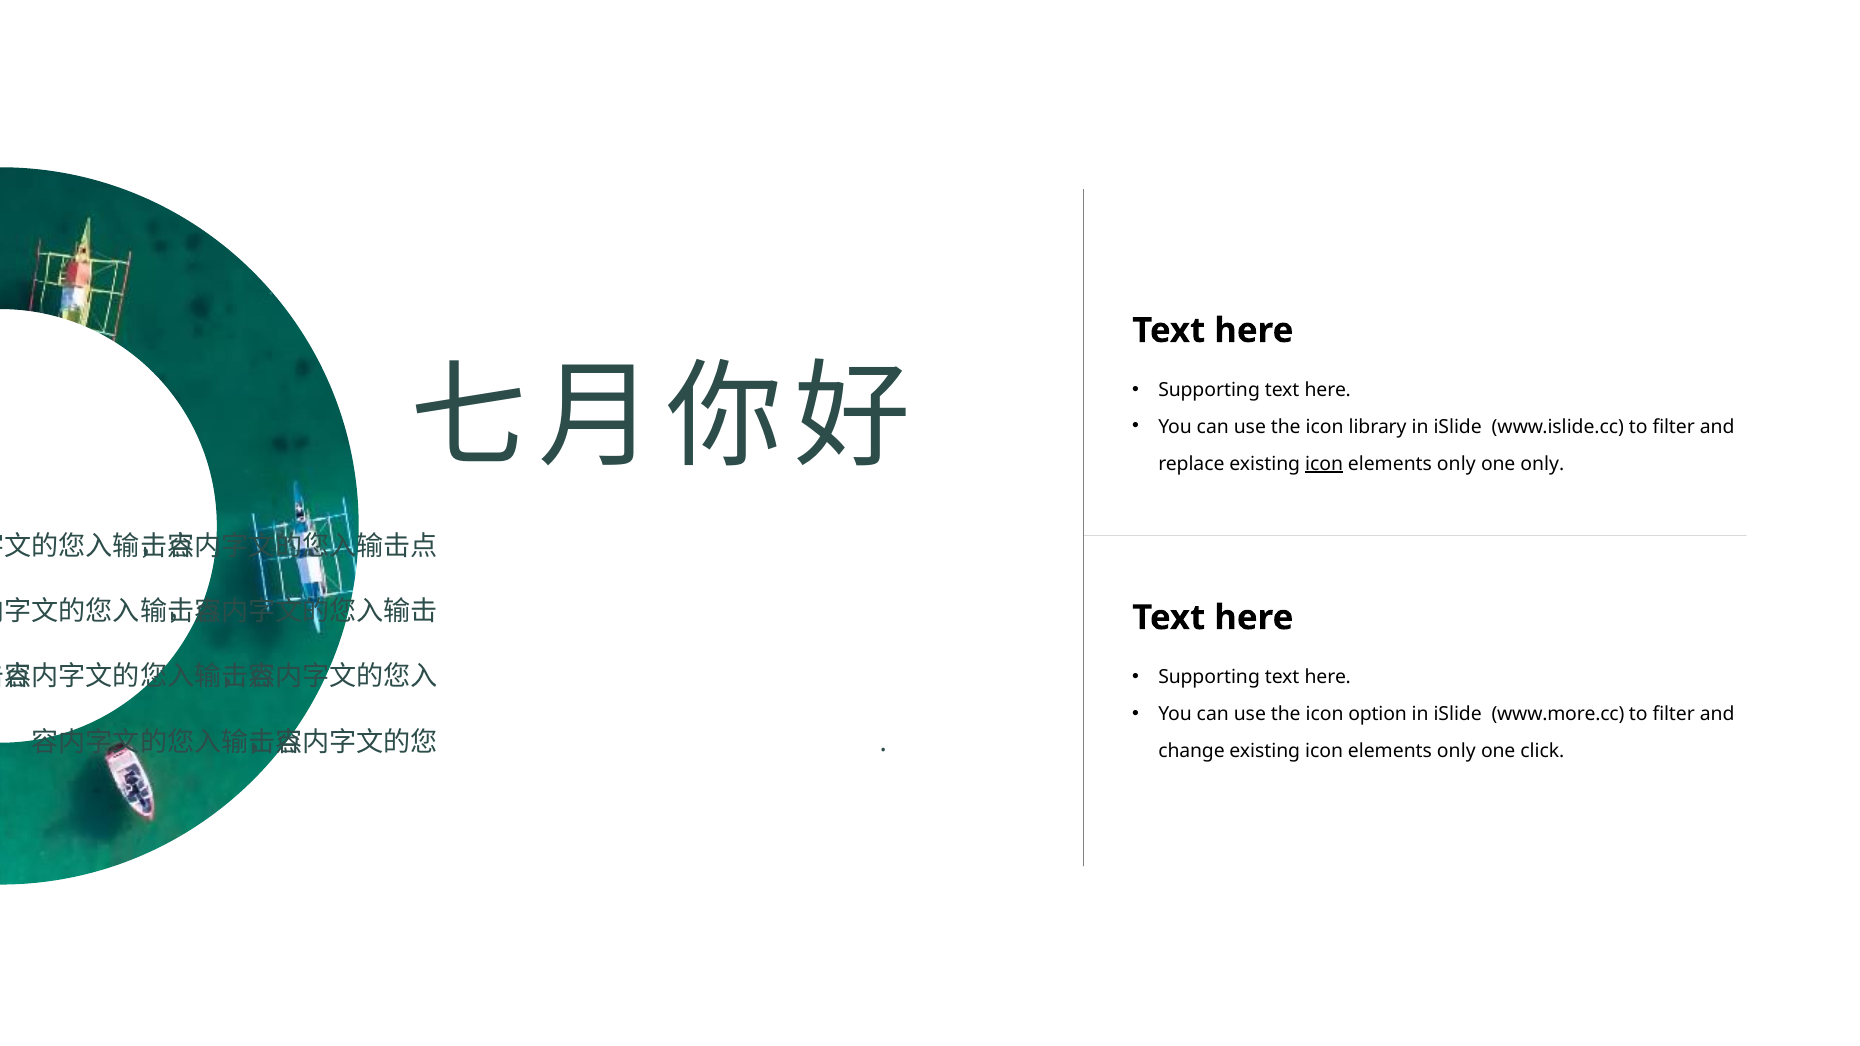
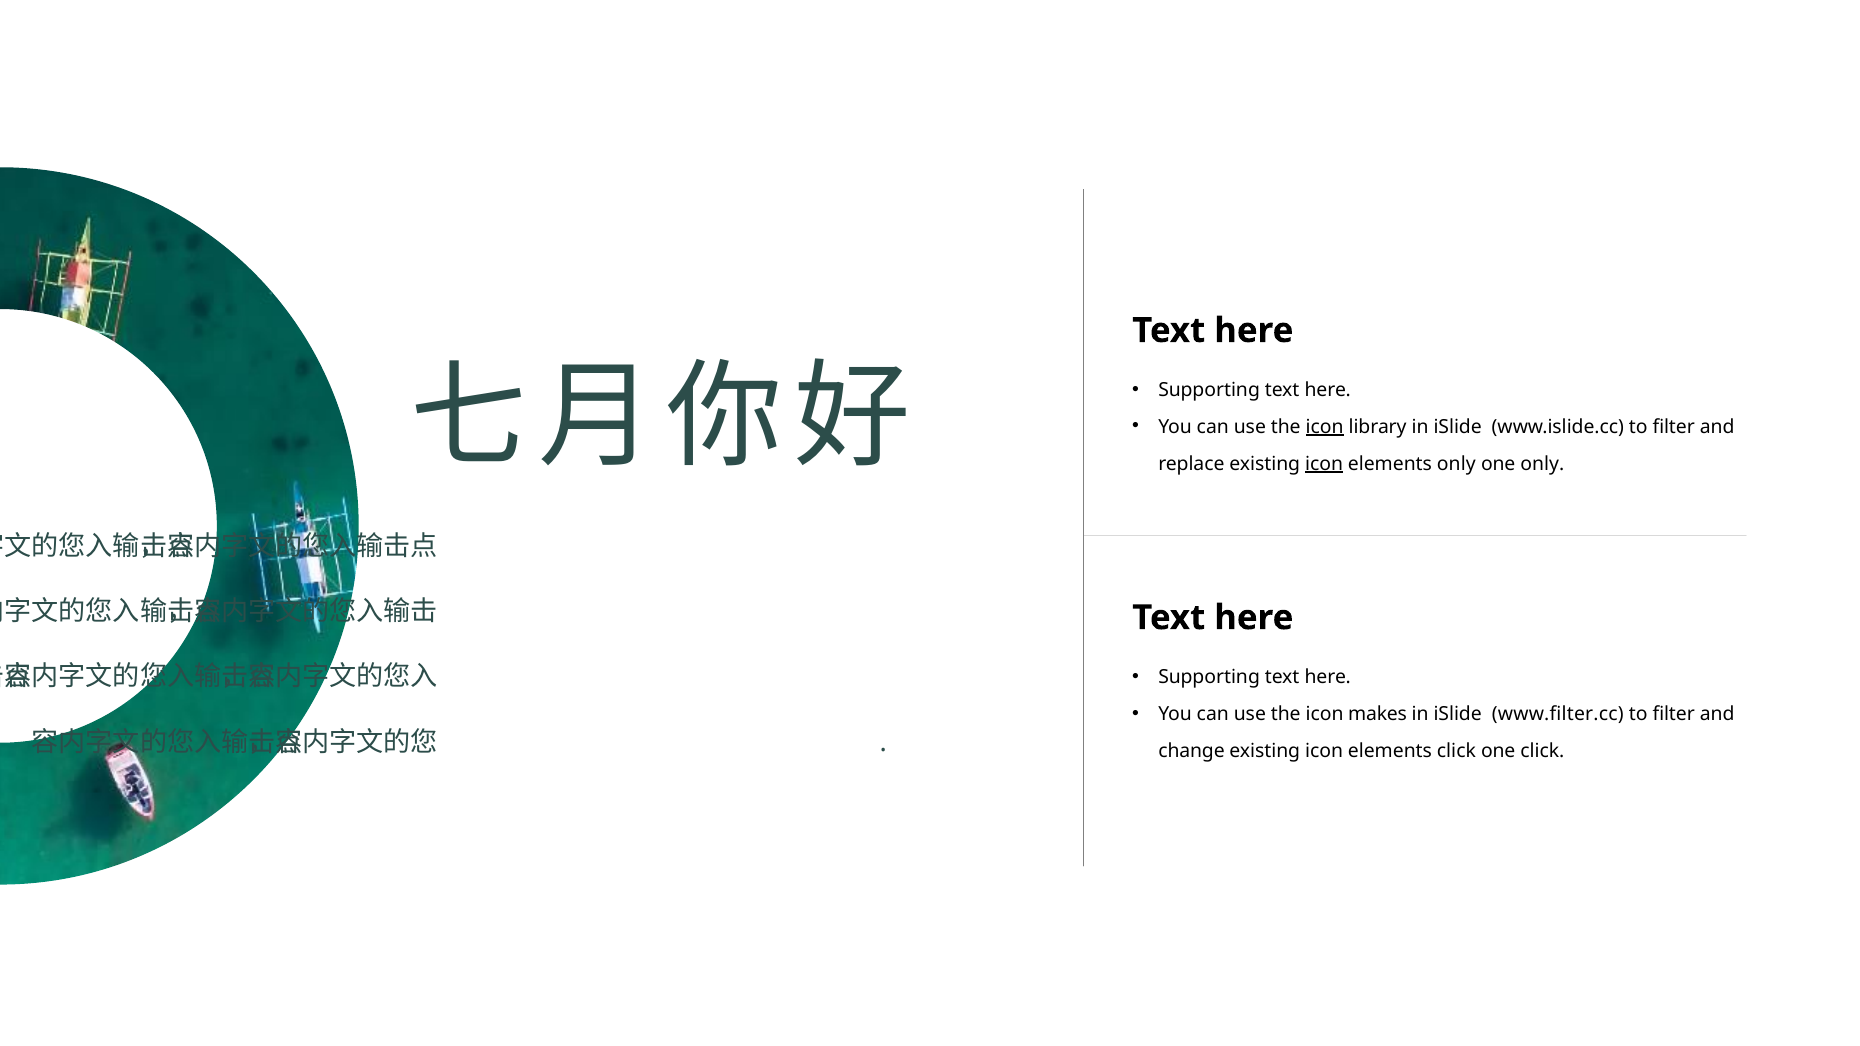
icon underline: none -> present (1325, 427)
option: option -> makes (1378, 714)
www.more.cc: www.more.cc -> www.filter.cc (1558, 714)
only: only -> click (1456, 751)
